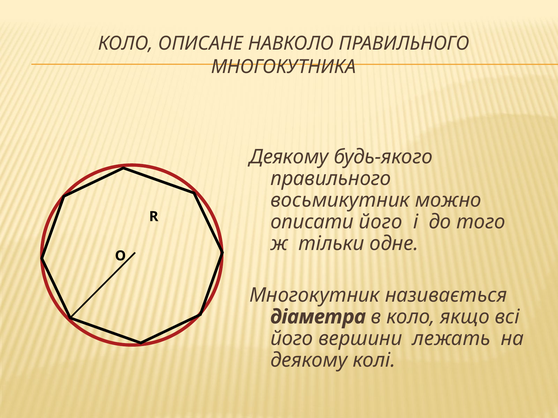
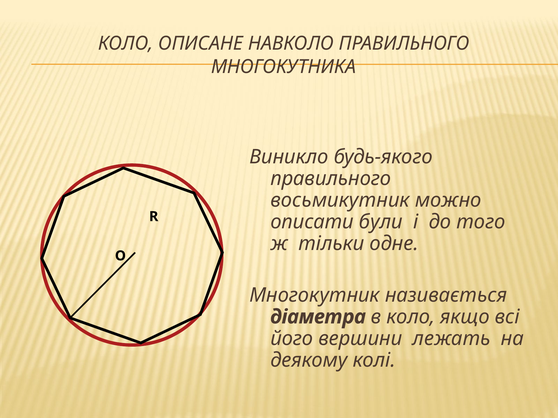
Деякому: Деякому -> Виникло (289, 157)
описати його: його -> були (381, 222)
